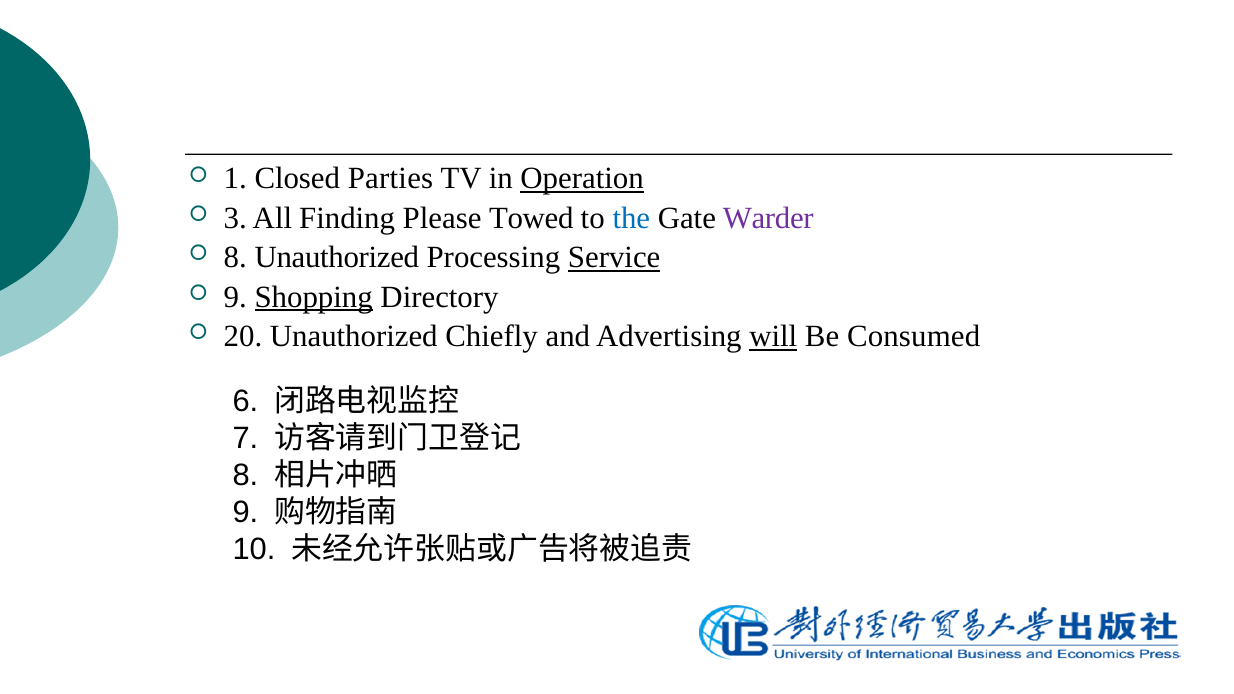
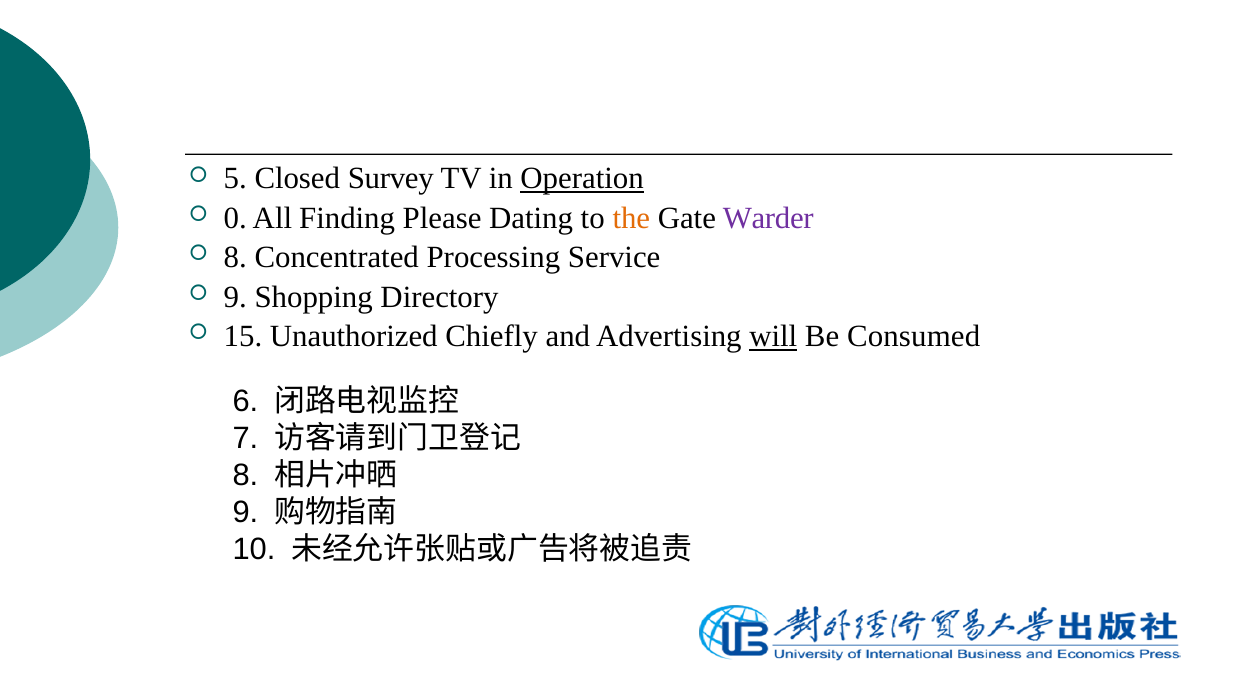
1: 1 -> 5 (235, 179)
Parties: Parties -> Survey (391, 179)
3: 3 -> 0 (235, 218)
Towed: Towed -> Dating (531, 218)
the colour: blue -> orange (631, 218)
8 Unauthorized: Unauthorized -> Concentrated (337, 258)
Service underline: present -> none (614, 258)
Shopping underline: present -> none (314, 297)
20: 20 -> 15 (243, 337)
